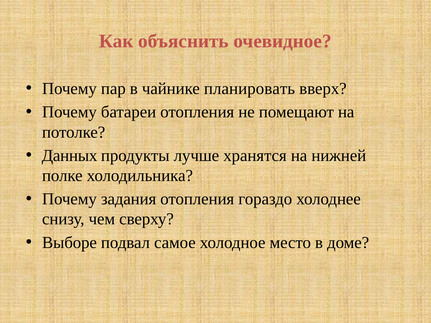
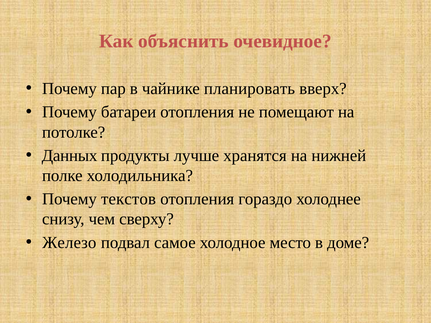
задания: задания -> текстов (128, 199)
Выборе: Выборе -> Железо (69, 243)
